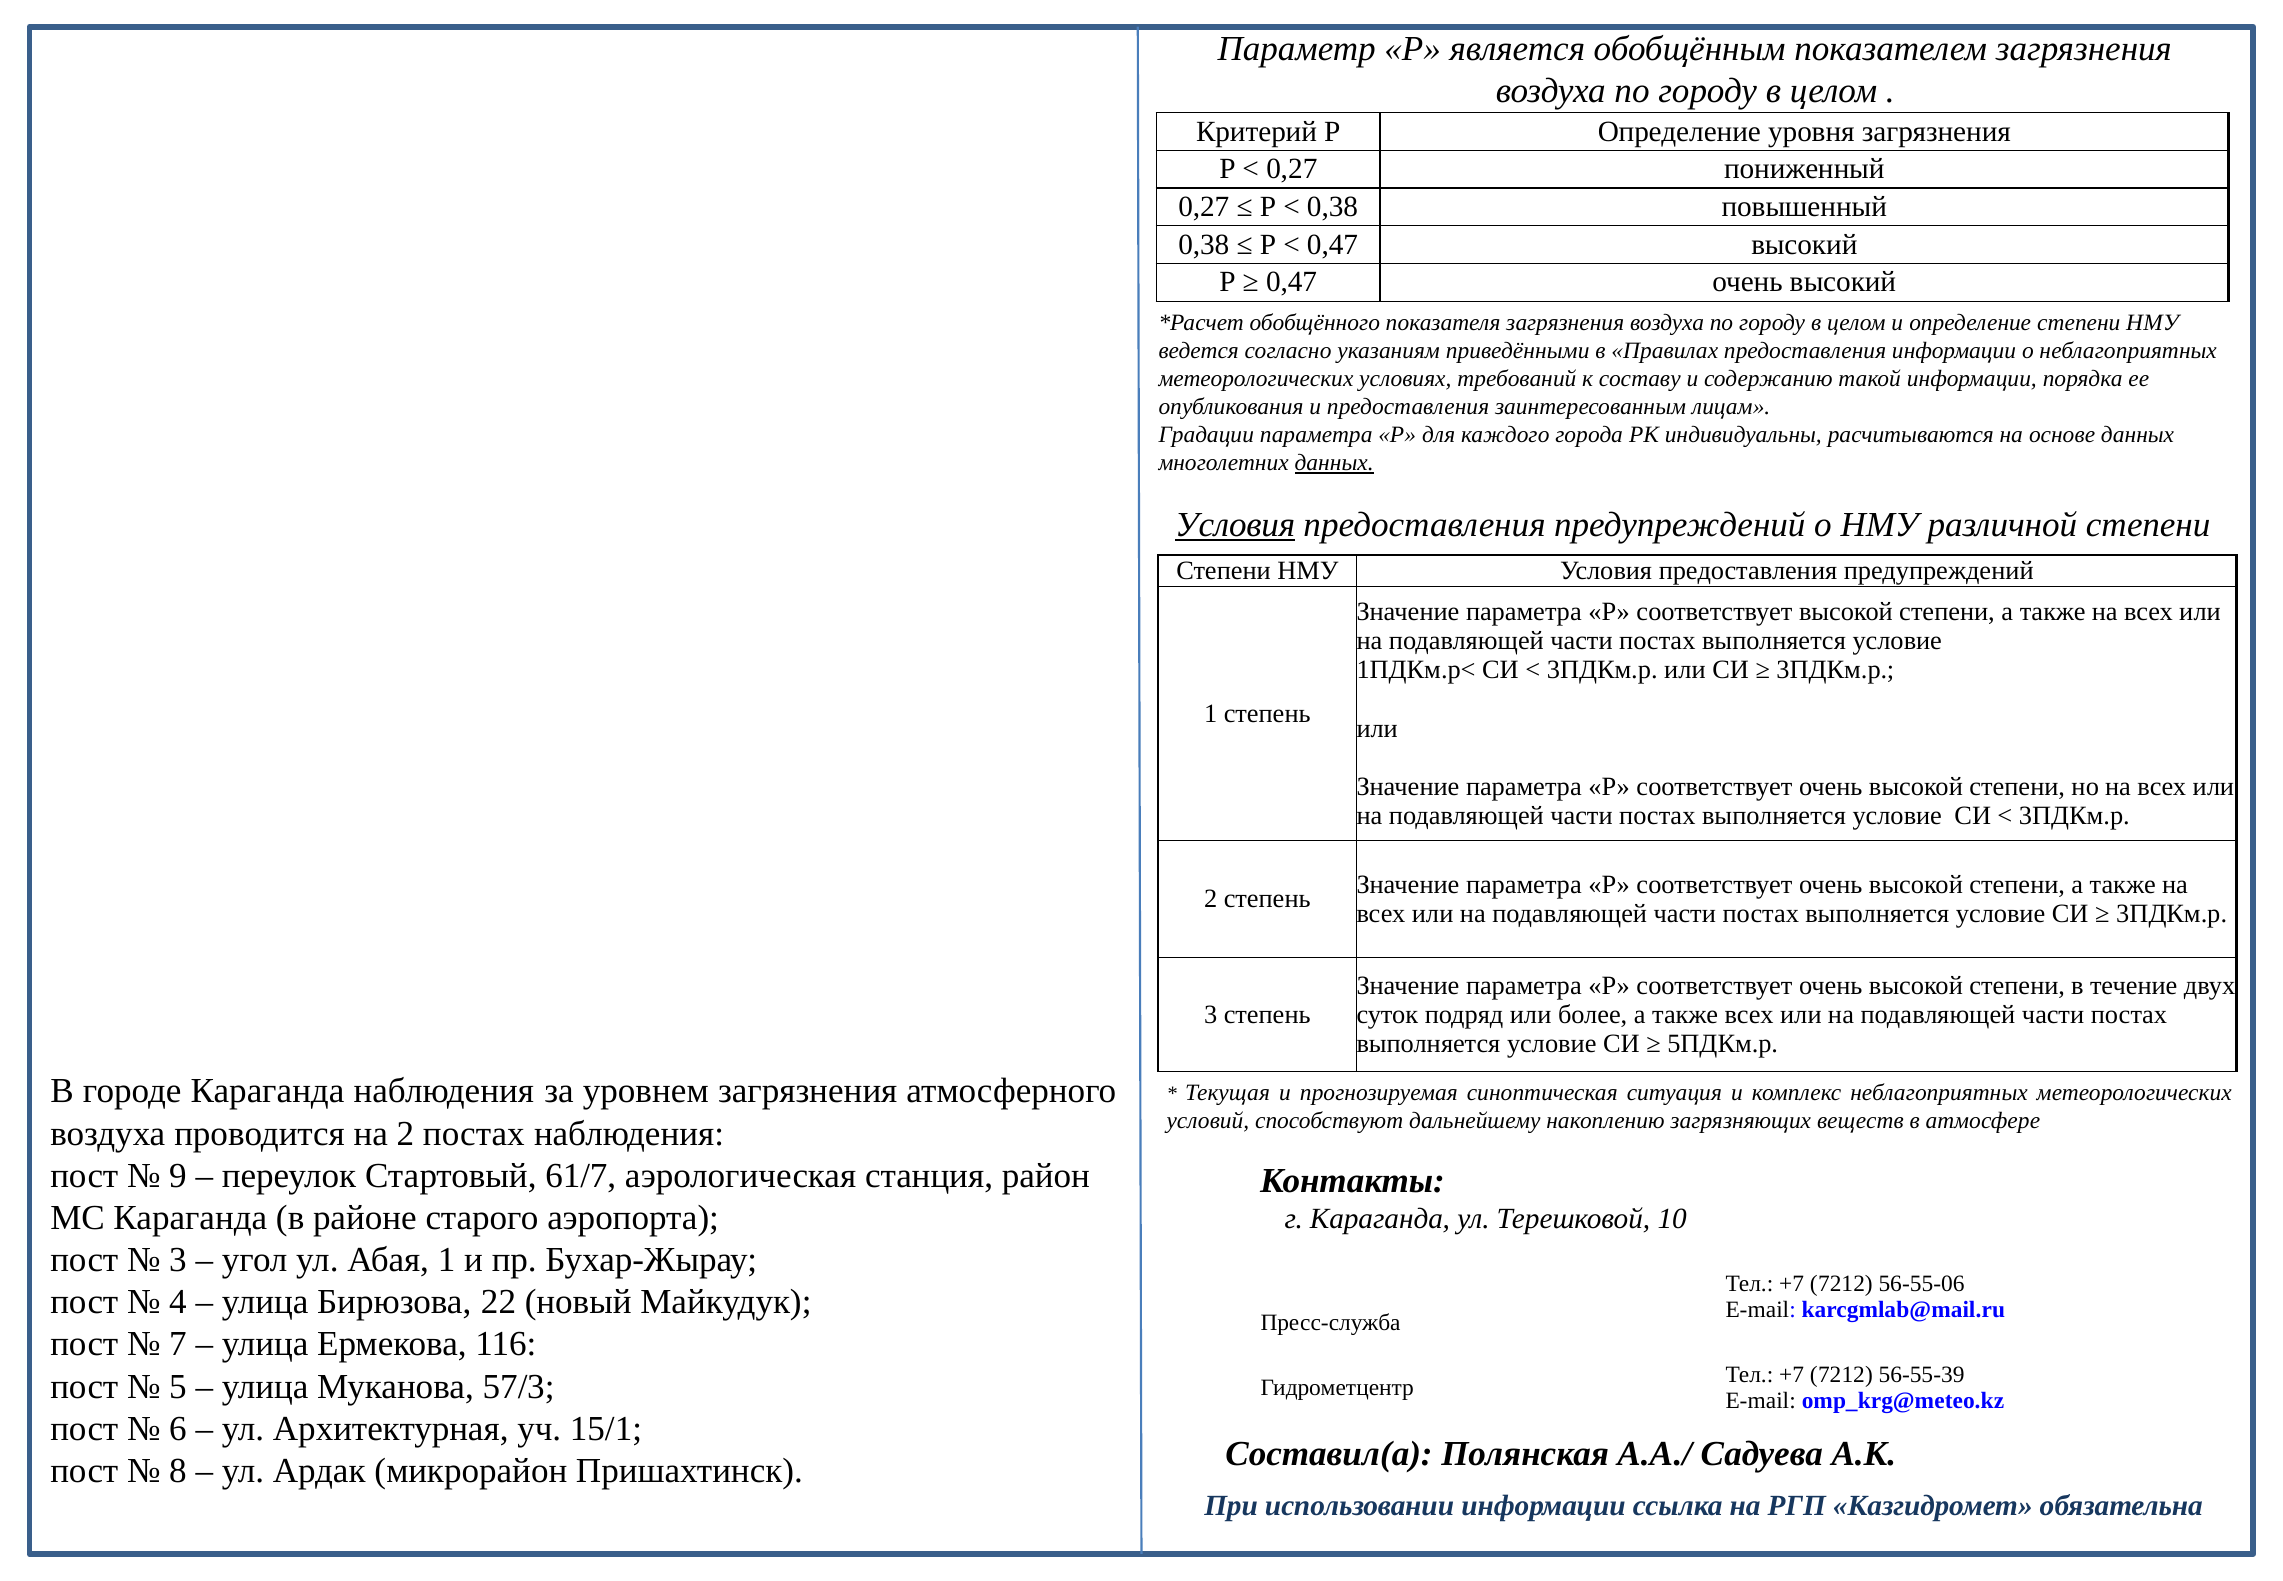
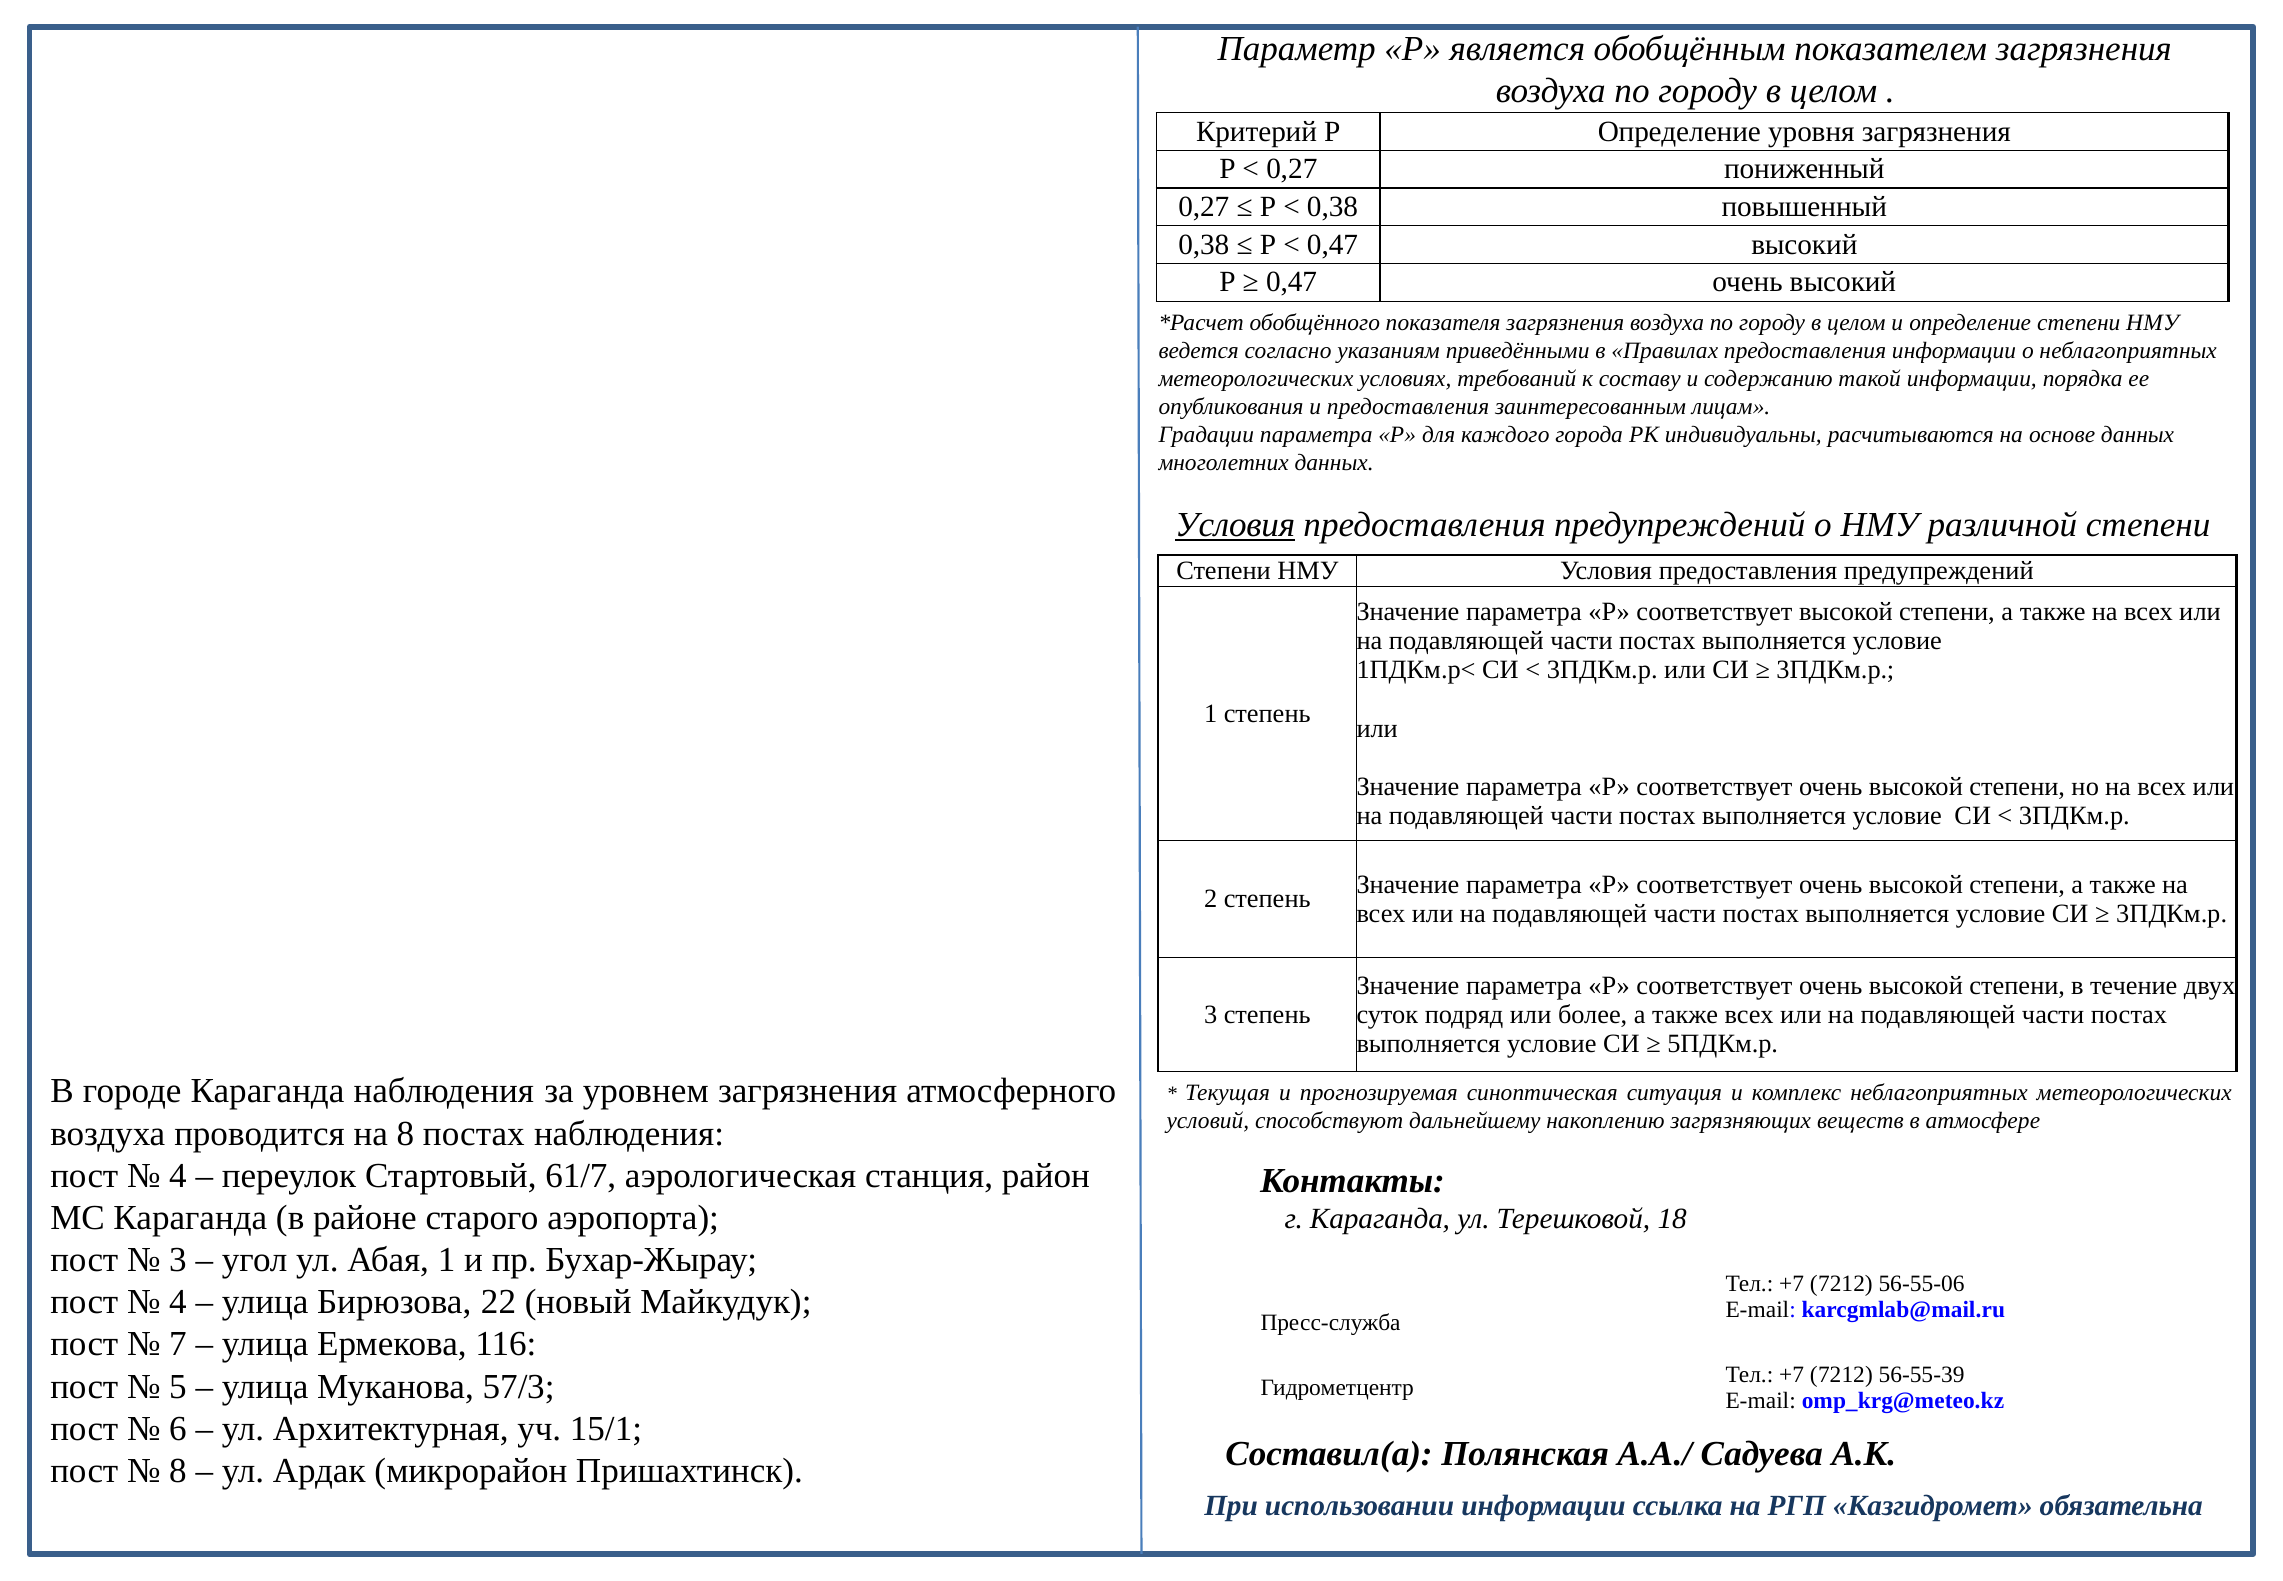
данных underline: present -> none (1334, 463)
на 2: 2 -> 8 (405, 1133)
9: 9 -> 4 (178, 1175)
10: 10 -> 18 (1672, 1219)
